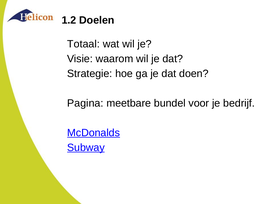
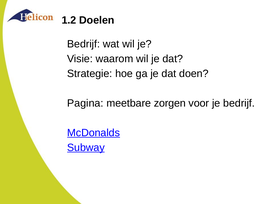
Totaal: Totaal -> Bedrijf (84, 44)
bundel: bundel -> zorgen (170, 103)
